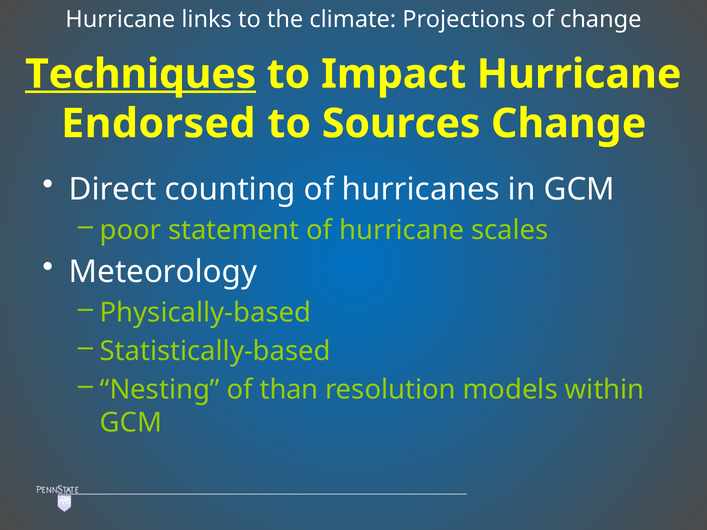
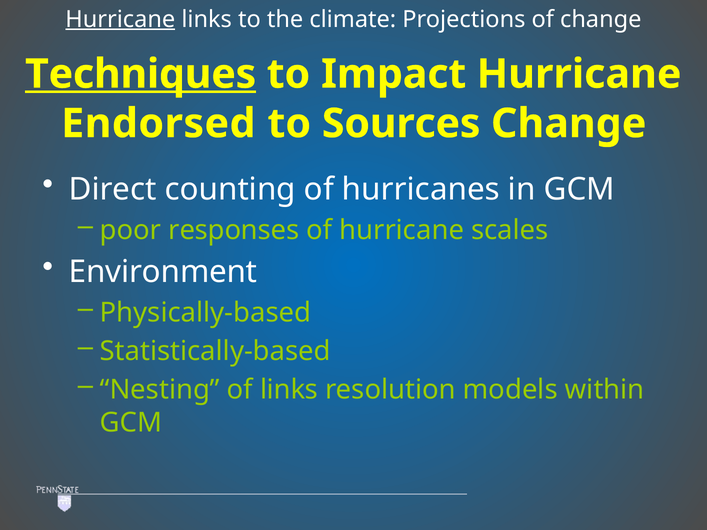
Hurricane underline: none -> present (120, 19)
statement: statement -> responses (234, 230)
Meteorology: Meteorology -> Environment (163, 272)
of than: than -> links (289, 390)
